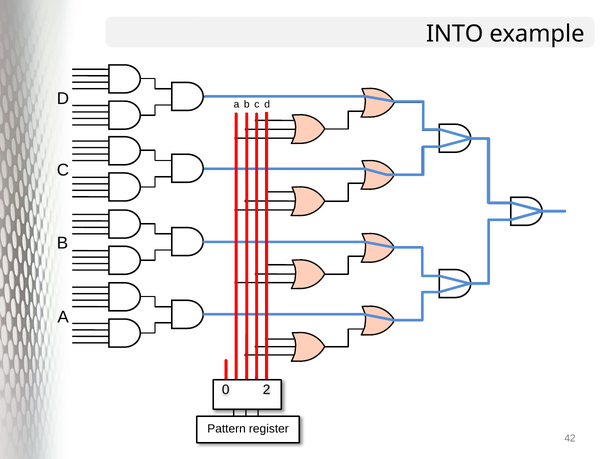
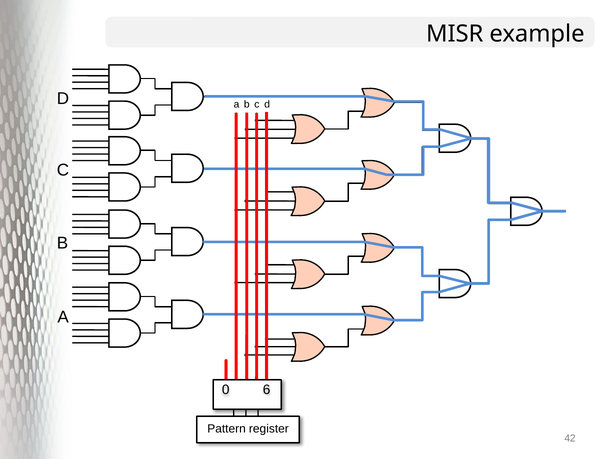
INTO: INTO -> MISR (455, 34)
2: 2 -> 6 (267, 390)
